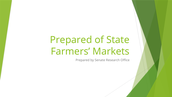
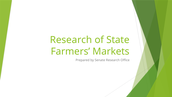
Prepared: Prepared -> Research (71, 40)
